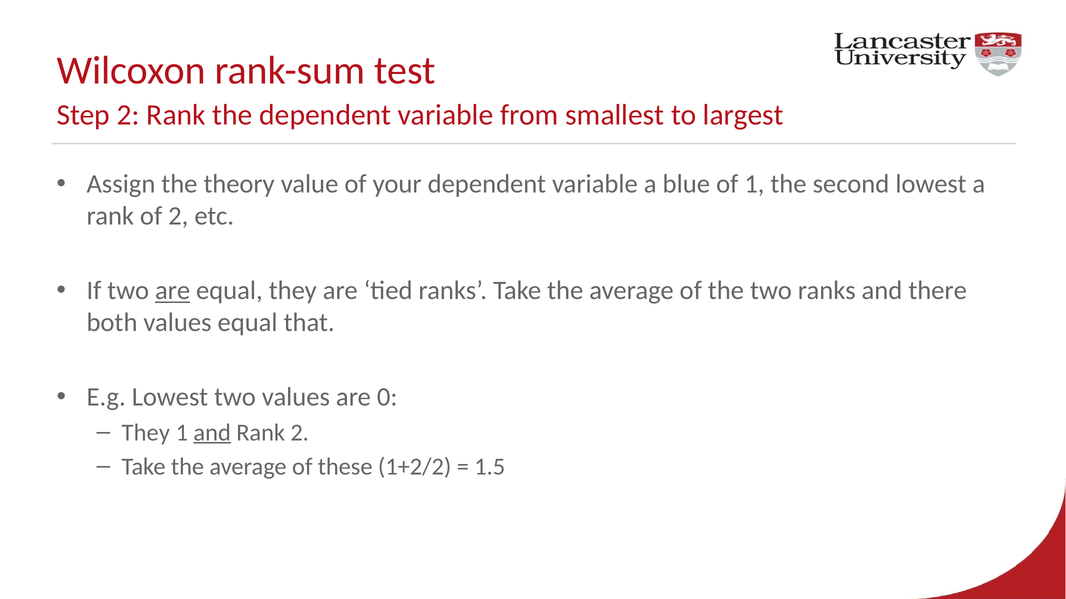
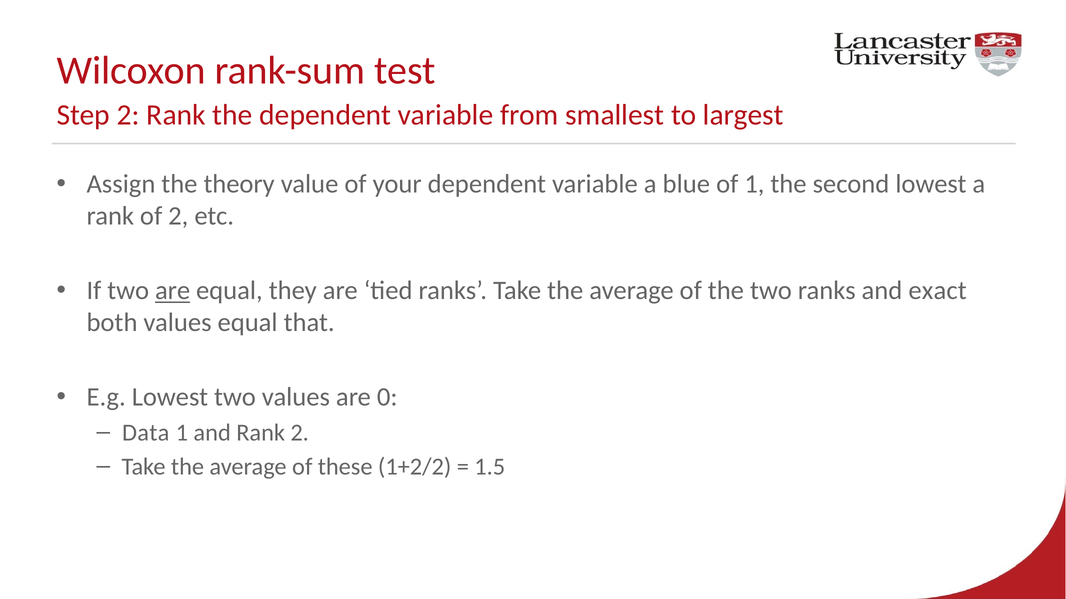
there: there -> exact (938, 291)
They: They -> Data (146, 433)
and underline: present -> none (212, 433)
